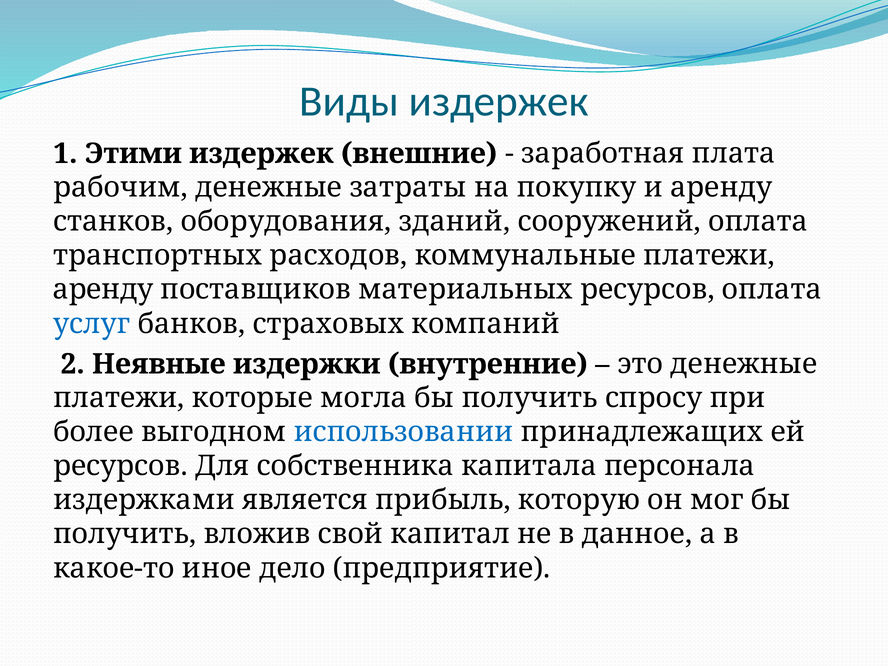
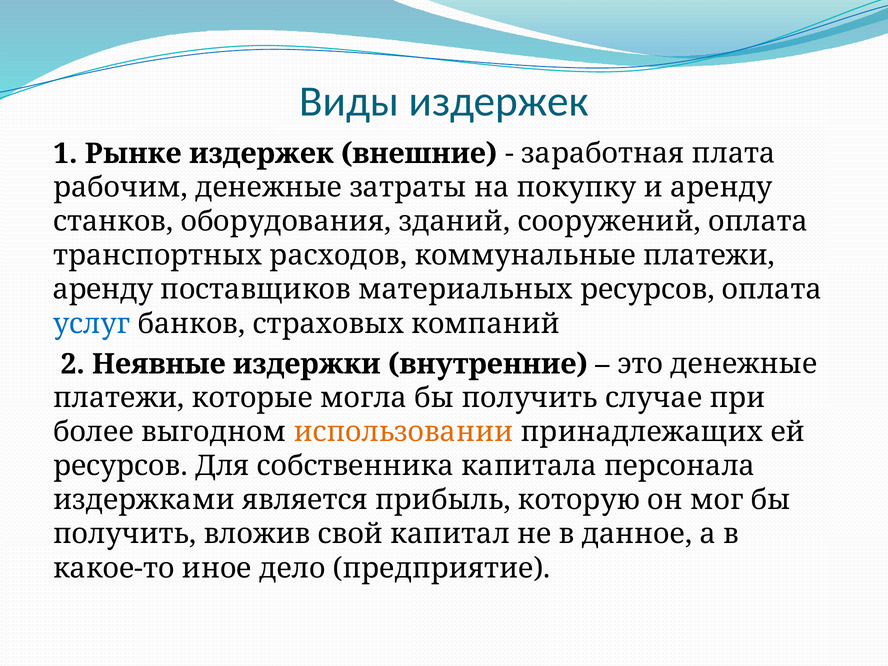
Этими: Этими -> Рынке (133, 154)
спросу: спросу -> случае (654, 398)
использовании colour: blue -> orange (403, 432)
